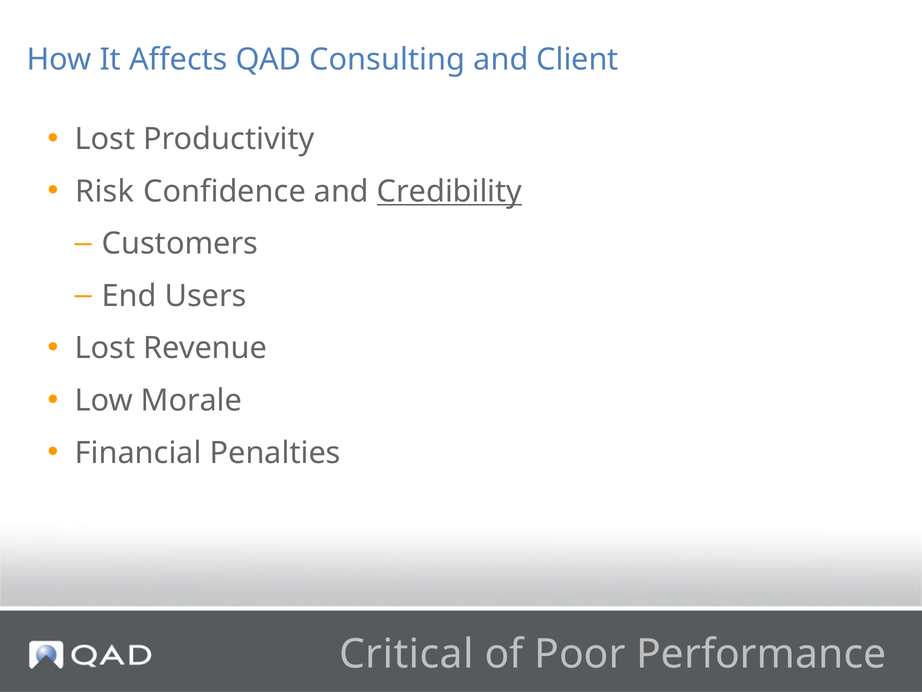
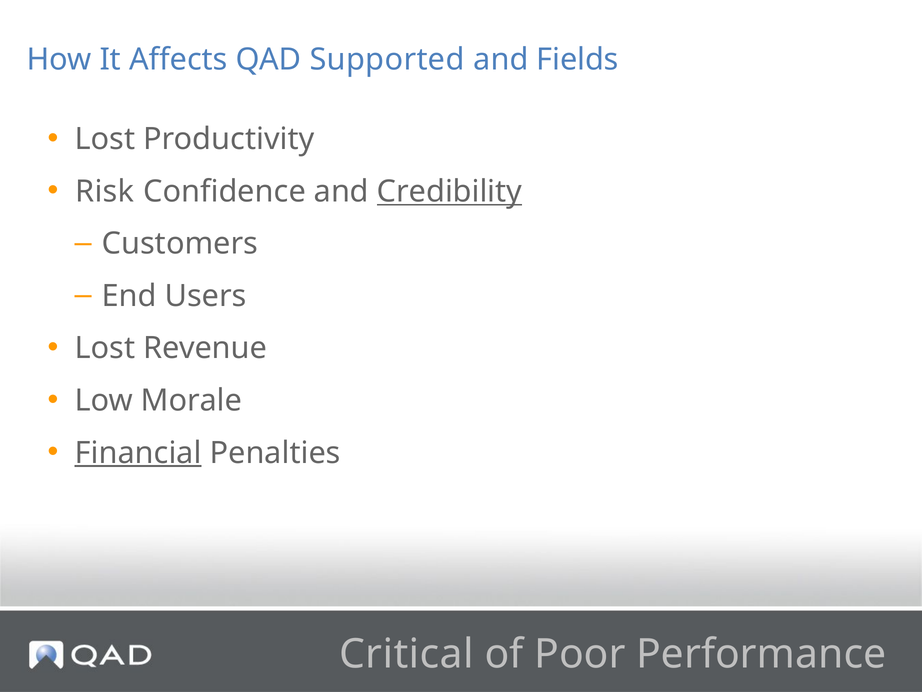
Consulting: Consulting -> Supported (387, 60)
Client: Client -> Fields (578, 60)
Financial underline: none -> present (138, 453)
